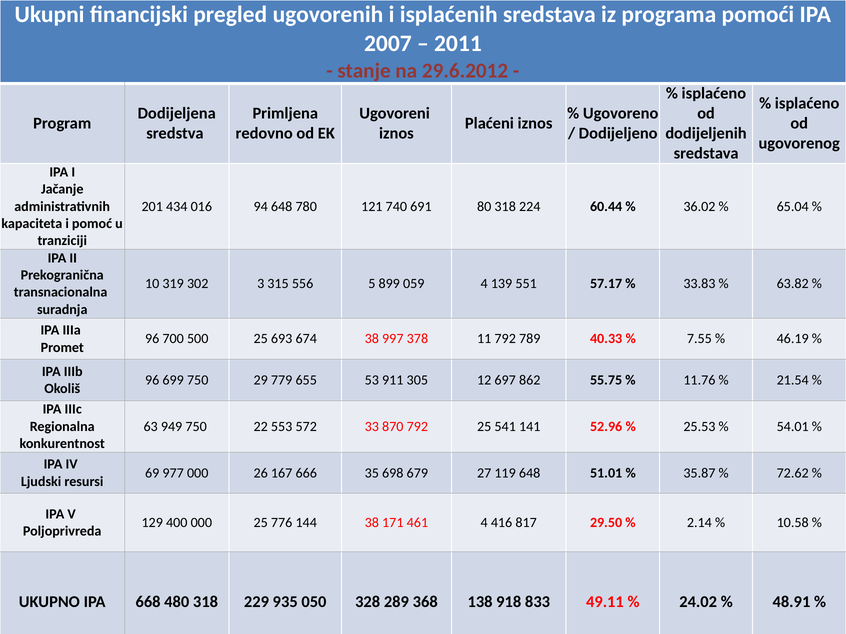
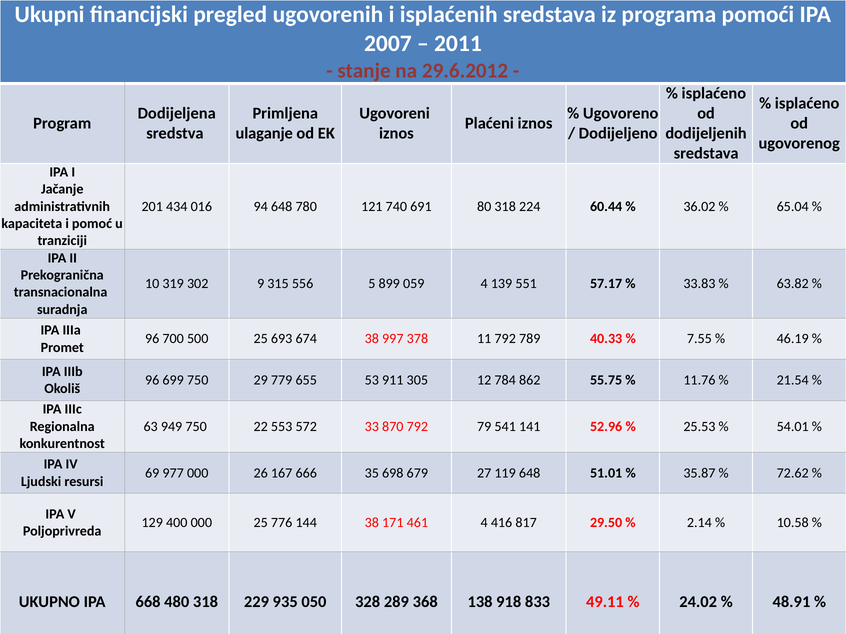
redovno: redovno -> ulaganje (264, 134)
3: 3 -> 9 (261, 284)
697: 697 -> 784 (505, 380)
792 25: 25 -> 79 (484, 427)
